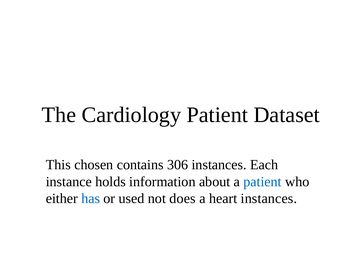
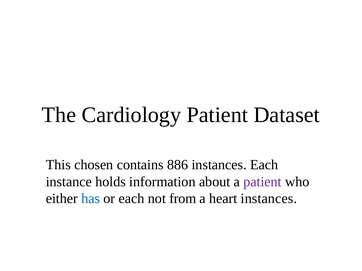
306: 306 -> 886 (178, 165)
patient colour: blue -> purple (263, 182)
or used: used -> each (132, 199)
does: does -> from (183, 199)
